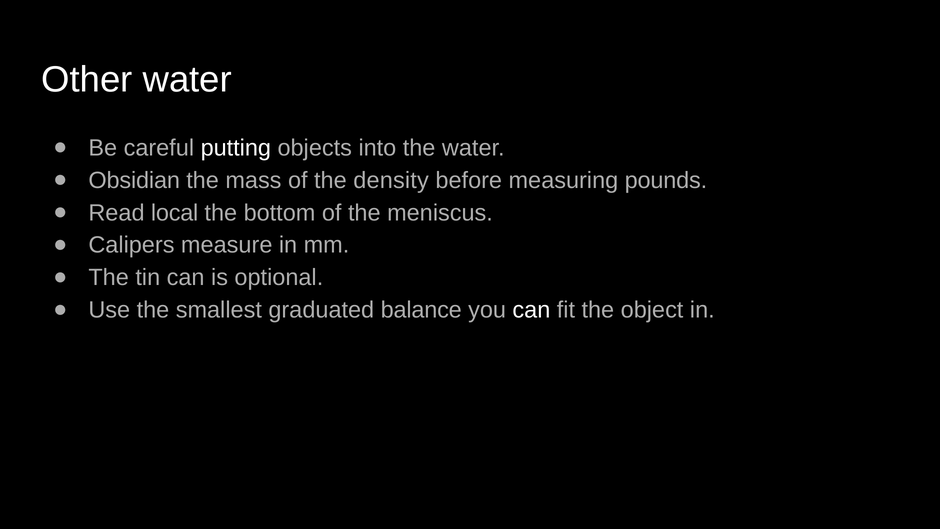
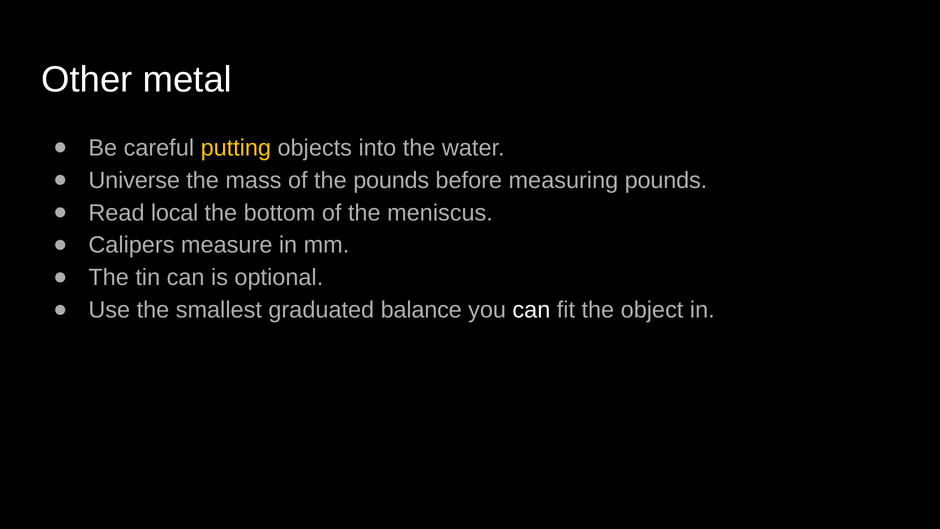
Other water: water -> metal (187, 80)
putting colour: white -> yellow (236, 148)
Obsidian: Obsidian -> Universe (134, 180)
the density: density -> pounds (391, 180)
